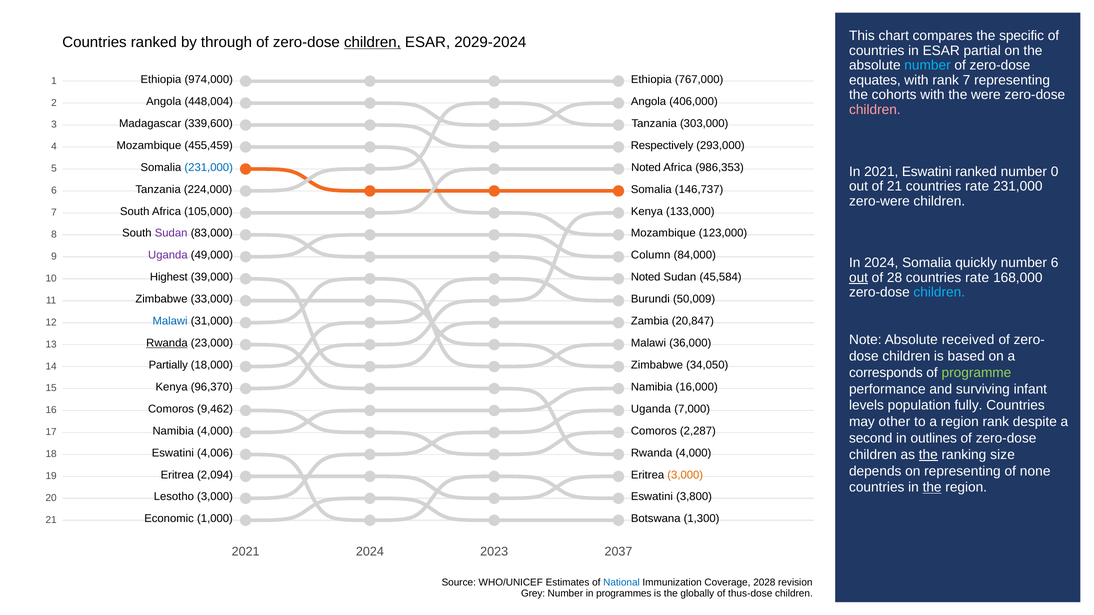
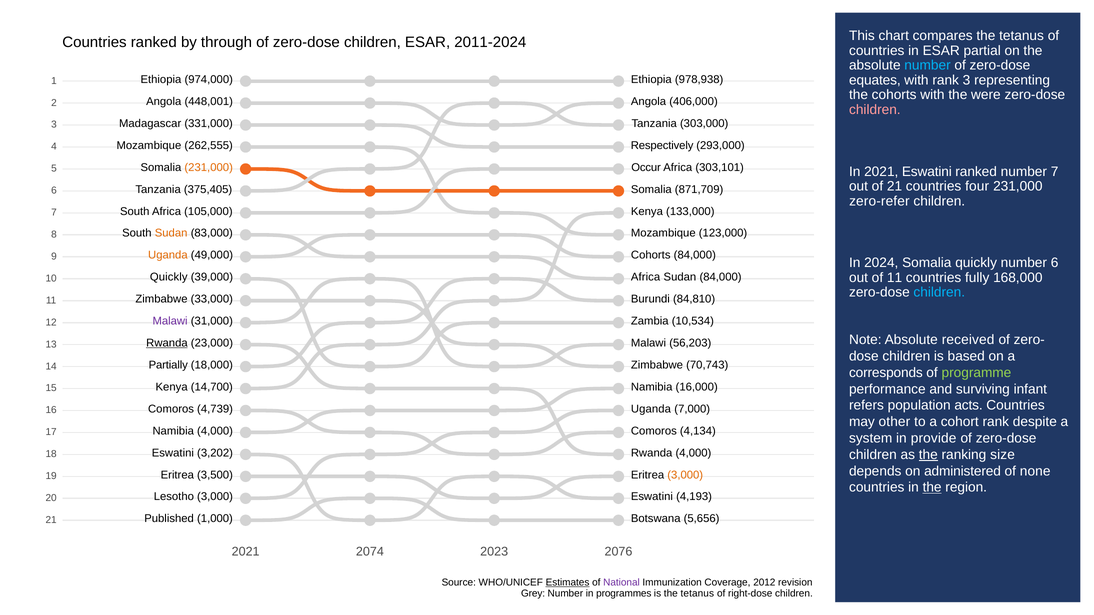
compares the specific: specific -> tetanus (1022, 36)
children underline: present -> none (372, 42)
2029-2024: 2029-2024 -> 2011-2024 (490, 42)
rank 7: 7 -> 3 (967, 80)
767,000: 767,000 -> 978,938 (699, 80)
448,004: 448,004 -> 448,001 (209, 102)
339,600: 339,600 -> 331,000 (209, 124)
455,459: 455,459 -> 262,555 (209, 146)
231,000 colour: blue -> orange (209, 167)
Noted: Noted -> Occur (646, 167)
986,353: 986,353 -> 303,101 (720, 167)
number 0: 0 -> 7 (1055, 172)
21 countries rate: rate -> four (977, 186)
224,000: 224,000 -> 375,405 (208, 189)
146,737: 146,737 -> 871,709 (699, 189)
zero-were: zero-were -> zero-refer (879, 201)
Sudan colour: purple -> orange (171, 233)
Uganda colour: purple -> orange (168, 255)
Column: Column -> Cohorts (651, 255)
out underline: present -> none (859, 278)
of 28: 28 -> 11 (895, 278)
rate: rate -> fully (977, 278)
Highest: Highest -> Quickly (169, 277)
Noted: Noted -> Africa (646, 277)
Sudan 45,584: 45,584 -> 84,000 (721, 277)
50,009: 50,009 -> 84,810 (694, 299)
Malawi colour: blue -> purple (170, 321)
20,847: 20,847 -> 10,534 (693, 321)
36,000: 36,000 -> 56,203 (690, 343)
34,050: 34,050 -> 70,743 (707, 365)
96,370: 96,370 -> 14,700 (212, 387)
levels: levels -> refers (866, 406)
fully: fully -> acts (969, 406)
9,462: 9,462 -> 4,739 (215, 409)
a region: region -> cohort (960, 422)
2,287: 2,287 -> 4,134 (698, 431)
second: second -> system (871, 438)
outlines: outlines -> provide (934, 438)
4,006: 4,006 -> 3,202 (215, 453)
on representing: representing -> administered (963, 471)
2,094: 2,094 -> 3,500 (215, 475)
3,800: 3,800 -> 4,193 (694, 497)
Economic: Economic -> Published (169, 519)
1,300: 1,300 -> 5,656 (702, 519)
2021 2024: 2024 -> 2074 (370, 552)
2037: 2037 -> 2076 (618, 552)
Estimates underline: none -> present (568, 583)
National colour: blue -> purple (622, 583)
2028: 2028 -> 2012 (764, 583)
is the globally: globally -> tetanus (697, 594)
thus-dose: thus-dose -> right-dose (750, 594)
